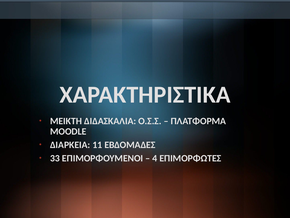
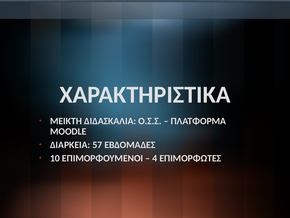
11: 11 -> 57 (97, 145)
33: 33 -> 10 (55, 158)
